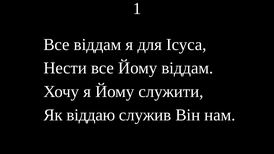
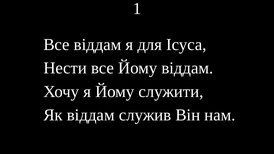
Як віддаю: віддаю -> віддам (91, 115)
